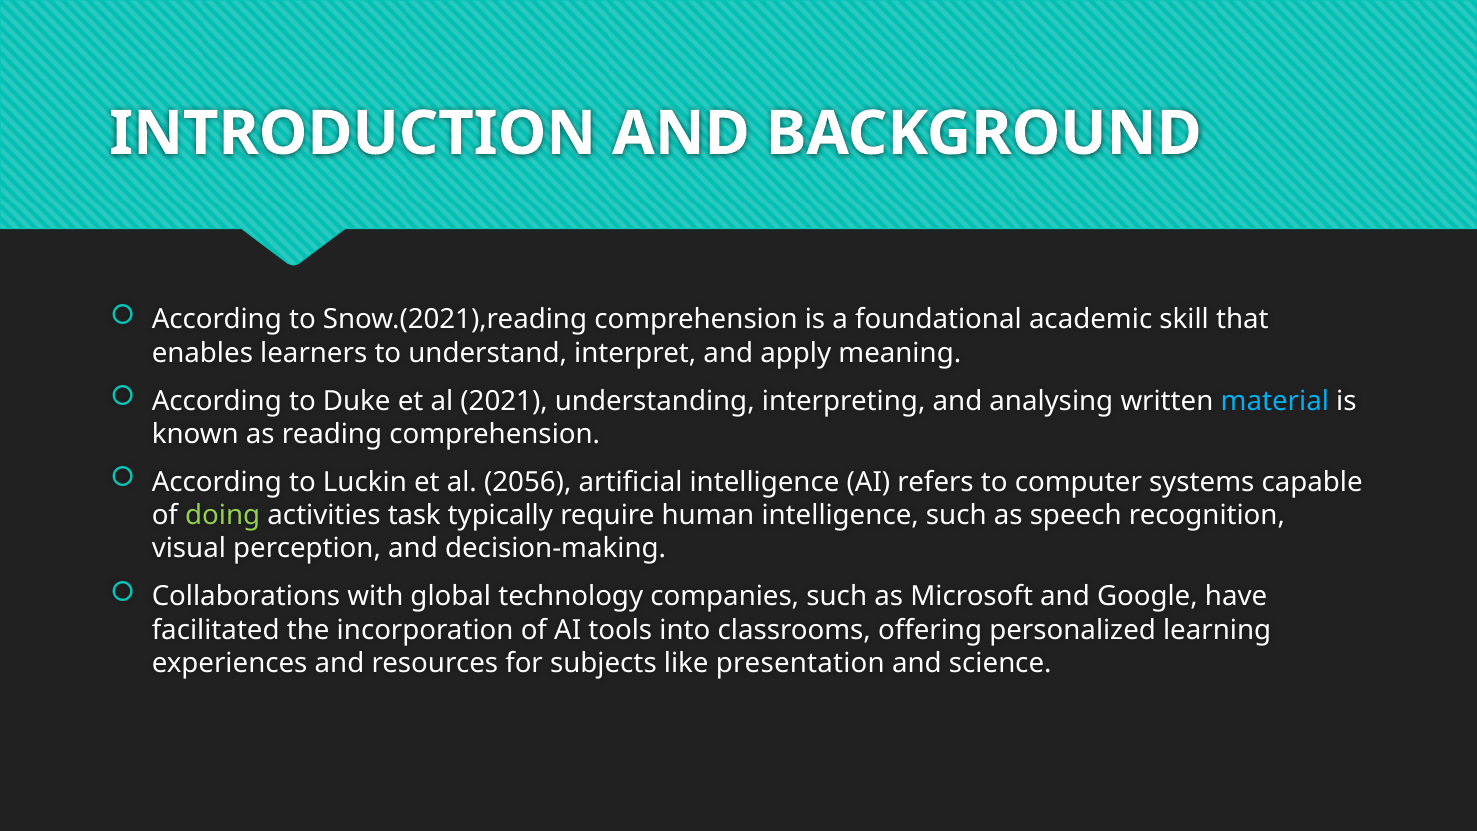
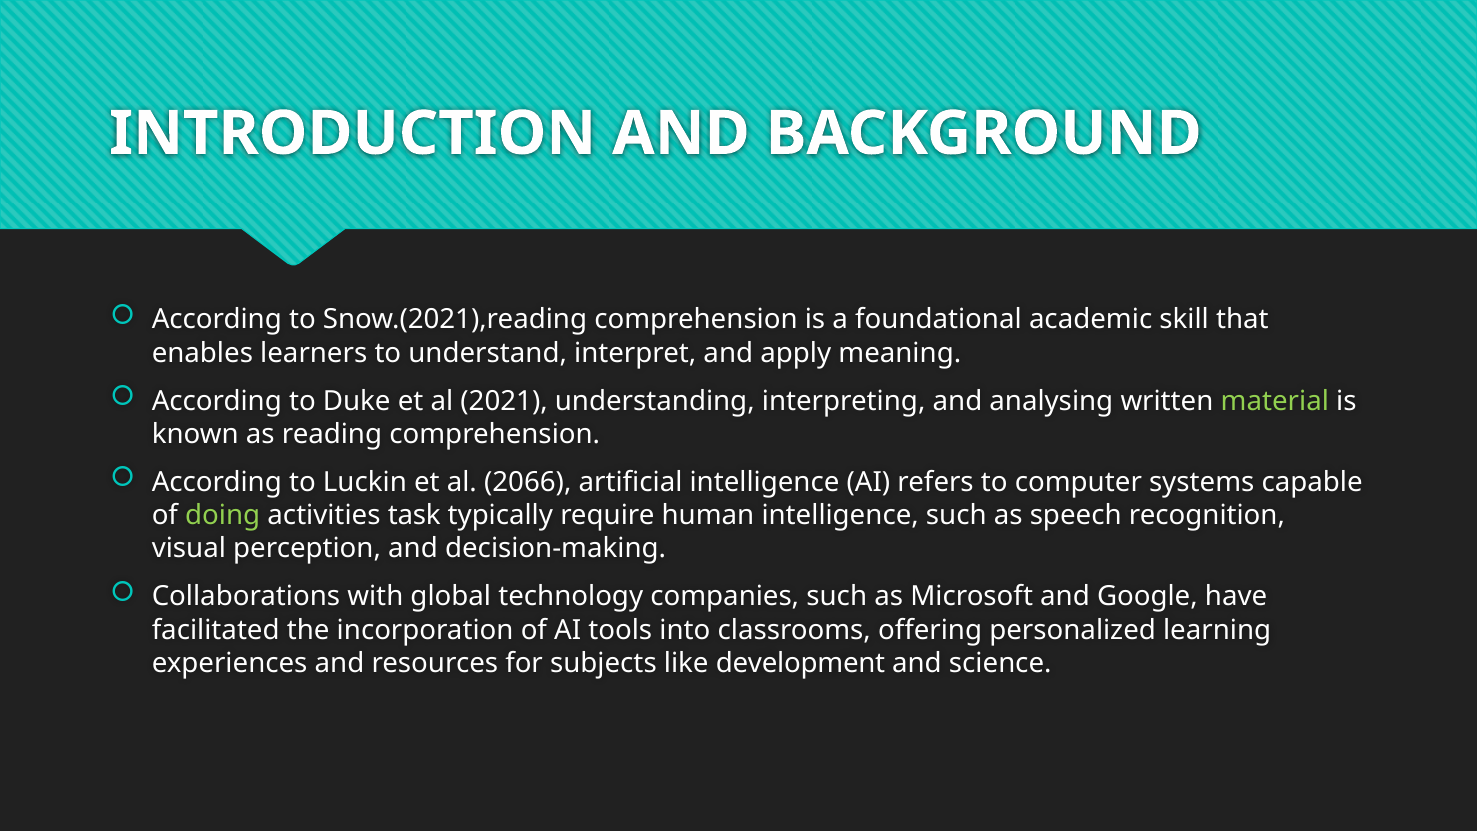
material colour: light blue -> light green (1275, 401)
2056: 2056 -> 2066 (528, 482)
presentation: presentation -> development (801, 663)
